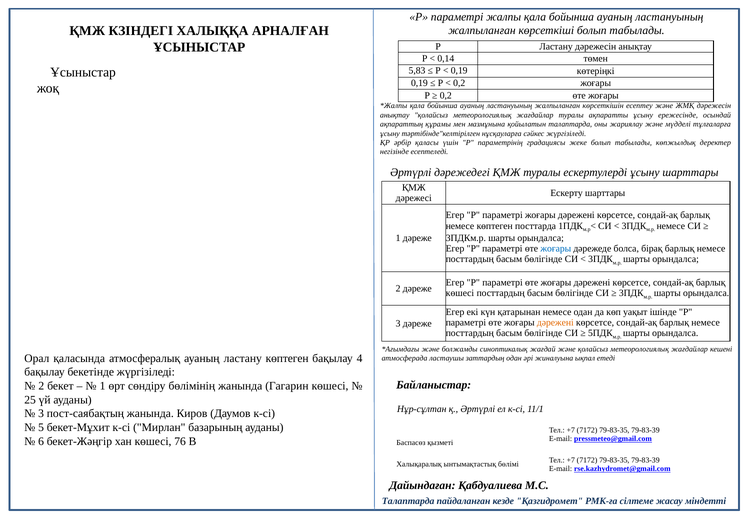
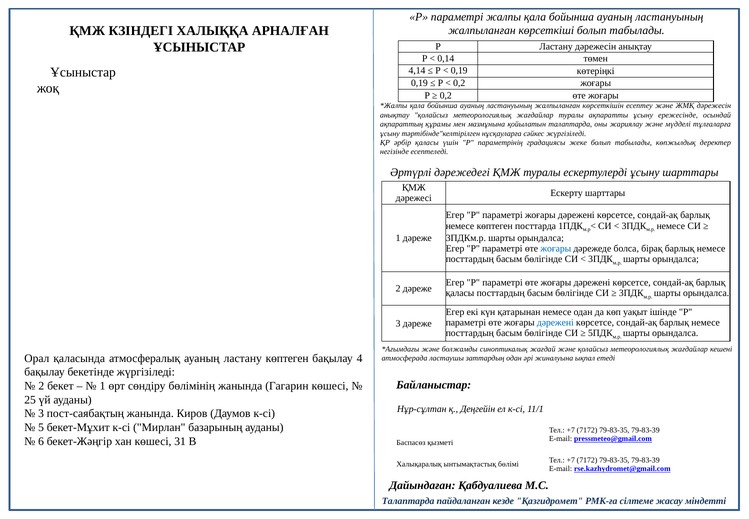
5,83: 5,83 -> 4,14 (417, 71)
көшесі: көшесі -> қаласы (460, 293)
дәрежені colour: orange -> blue (555, 322)
қ Әртүрлі: Әртүрлі -> Деңгейін (478, 408)
76: 76 -> 31 (180, 441)
